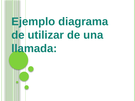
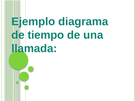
utilizar: utilizar -> tiempo (46, 35)
